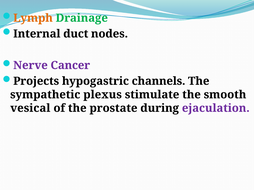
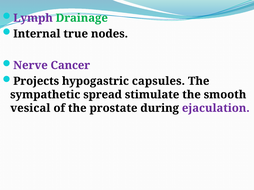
Lymph colour: orange -> purple (33, 18)
duct: duct -> true (76, 34)
channels: channels -> capsules (158, 81)
plexus: plexus -> spread (103, 95)
